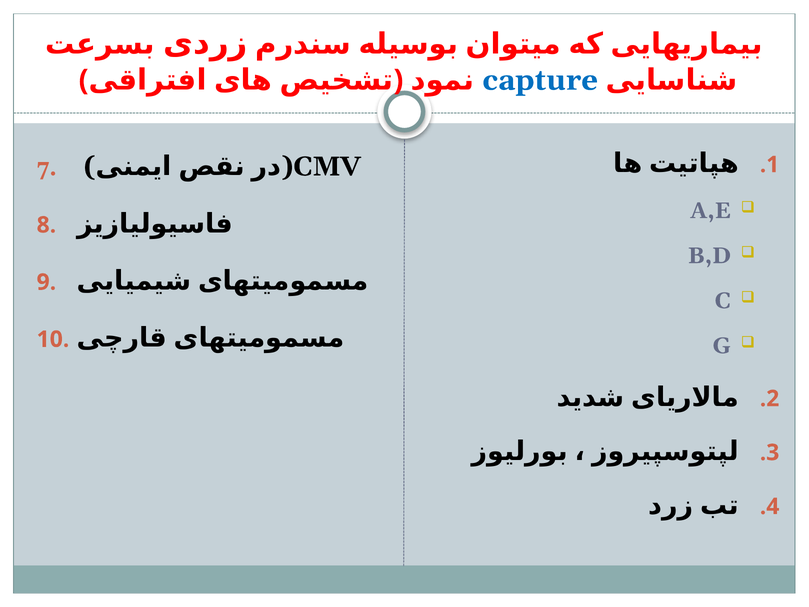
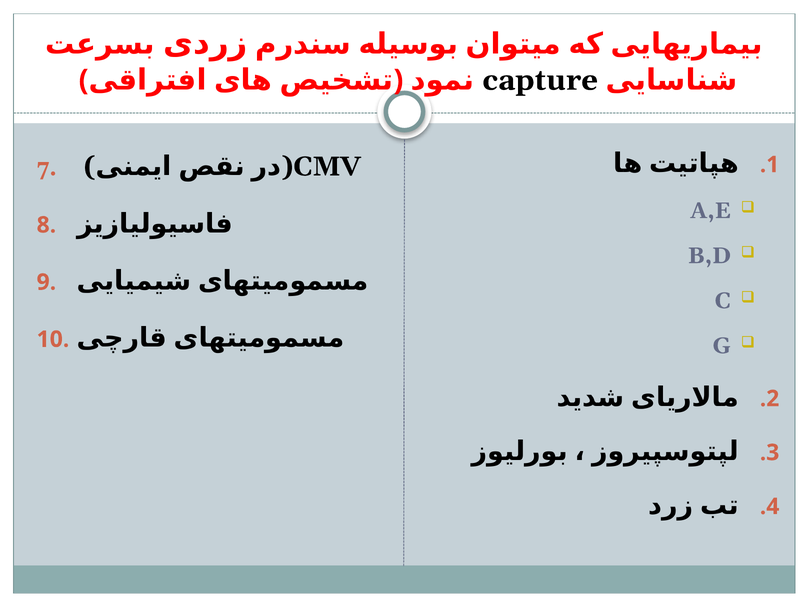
capture colour: blue -> black (540, 80)
